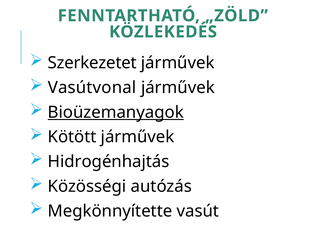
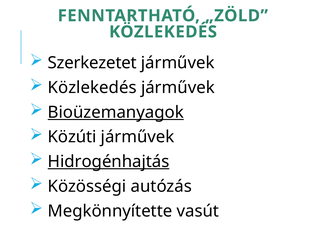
Vasútvonal: Vasútvonal -> Közlekedés (92, 88)
Kötött: Kötött -> Közúti (72, 137)
Hidrogénhajtás underline: none -> present (109, 162)
